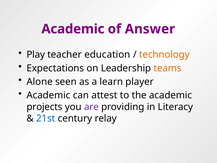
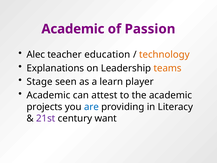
Answer: Answer -> Passion (150, 29)
Play: Play -> Alec (36, 55)
Expectations: Expectations -> Explanations (55, 68)
Alone: Alone -> Stage (40, 82)
are colour: purple -> blue (91, 107)
21st colour: blue -> purple (46, 118)
relay: relay -> want (106, 118)
